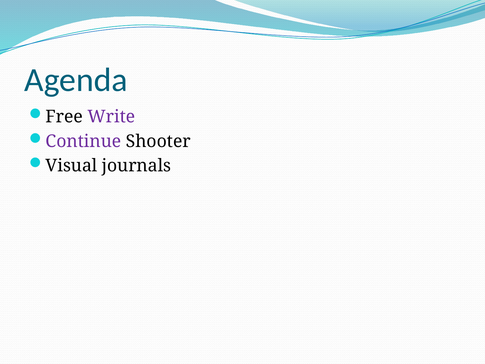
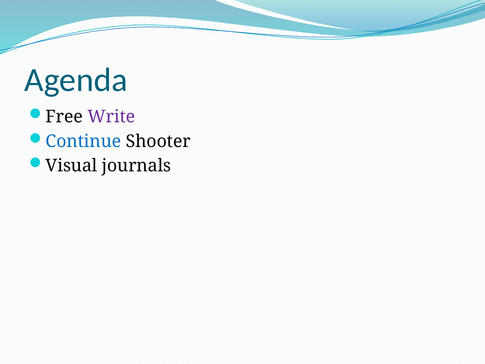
Continue colour: purple -> blue (84, 141)
